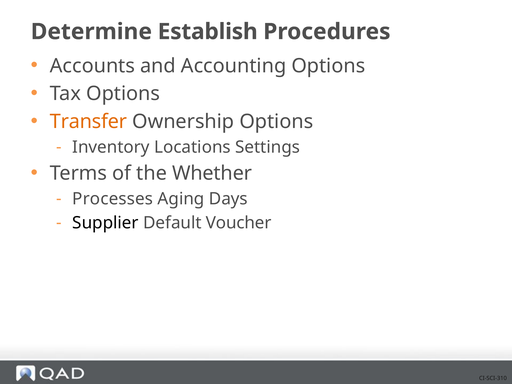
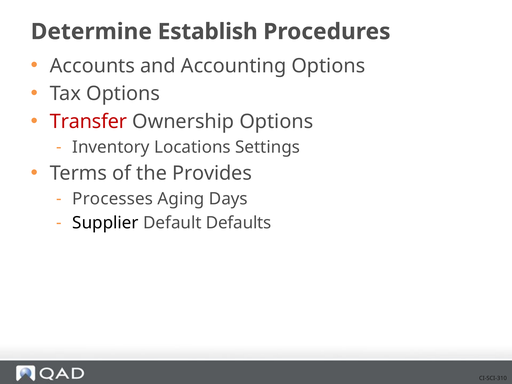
Transfer colour: orange -> red (89, 122)
Whether: Whether -> Provides (212, 173)
Voucher: Voucher -> Defaults (239, 223)
